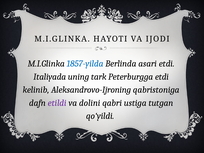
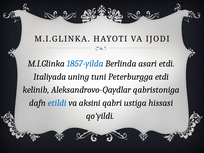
tark: tark -> tuni (99, 77)
Aleksandrovo-Ijroning: Aleksandrovo-Ijroning -> Aleksandrovo-Qaydlar (91, 90)
etildi colour: purple -> blue (57, 103)
dolini: dolini -> aksini (90, 103)
tutgan: tutgan -> hissasi (161, 103)
